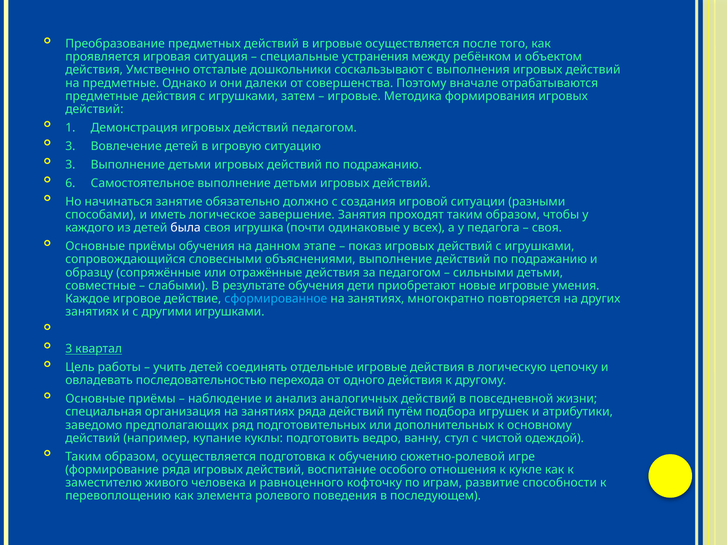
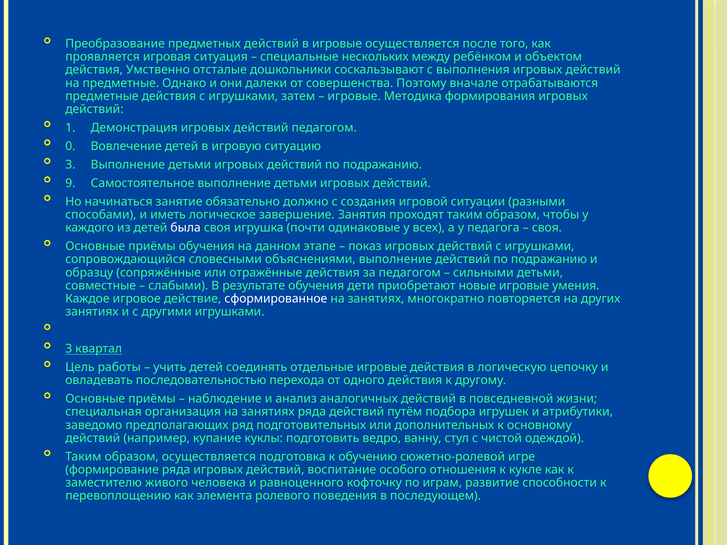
устранения: устранения -> нескольких (375, 57)
3: 3 -> 0 (70, 146)
6: 6 -> 9 (70, 183)
сформированное colour: light blue -> white (276, 299)
